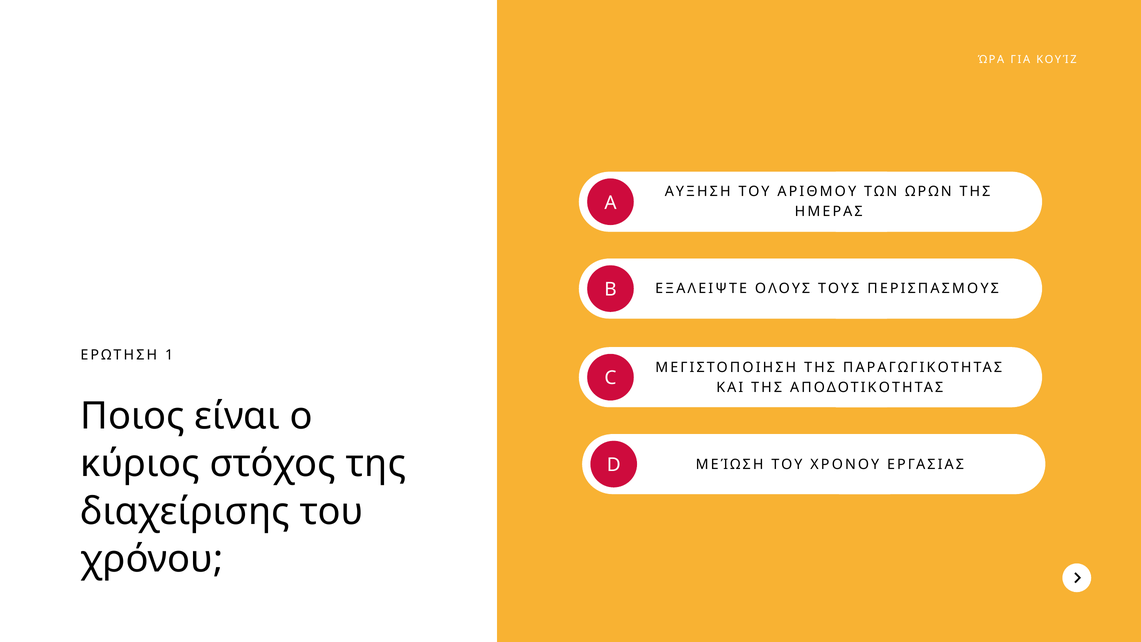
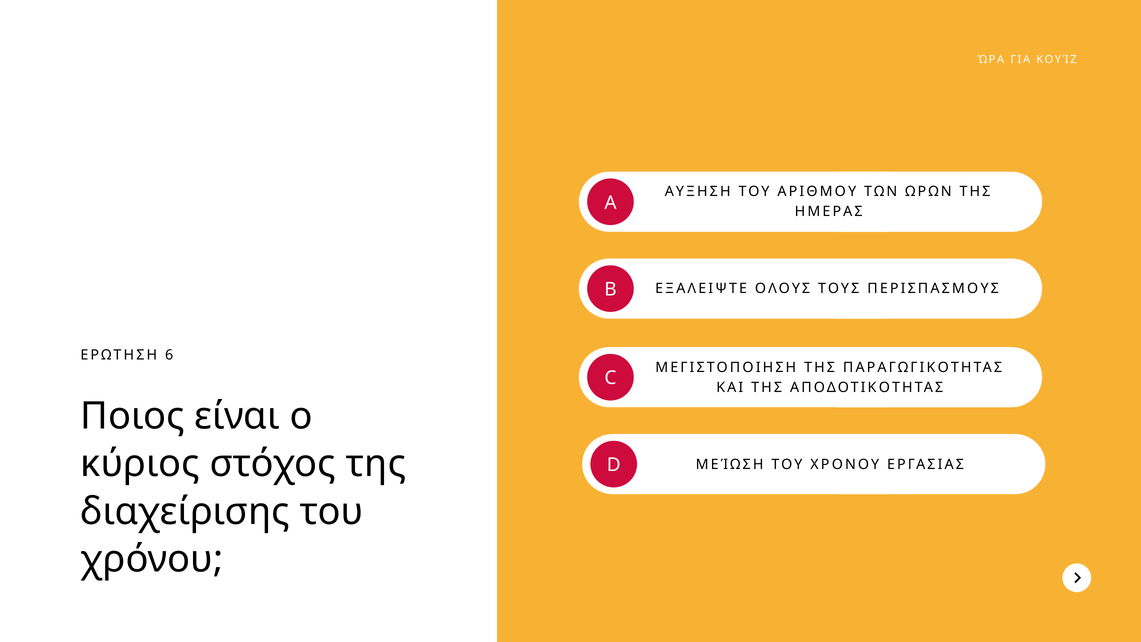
1: 1 -> 6 (169, 355)
